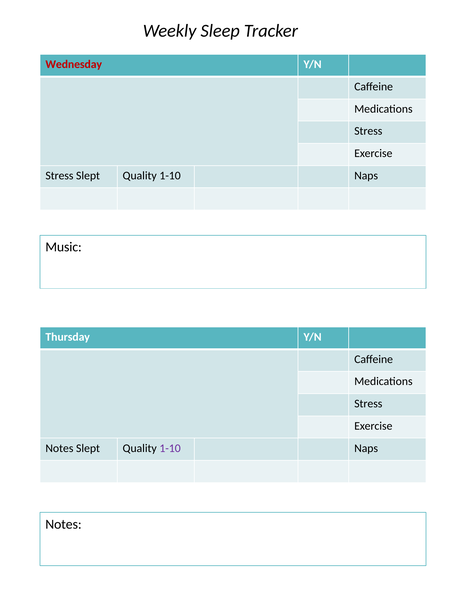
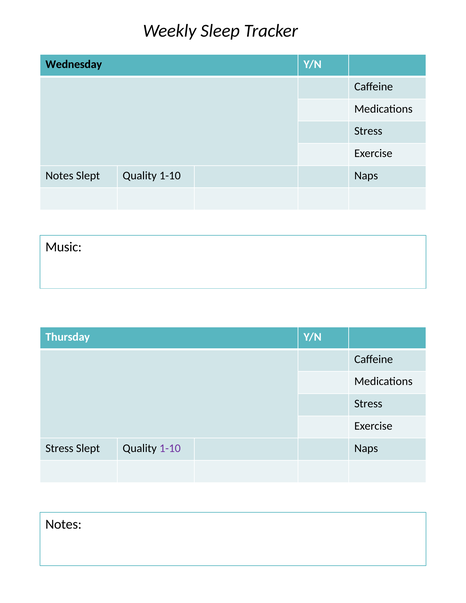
Wednesday colour: red -> black (74, 64)
Stress: Stress -> Notes (59, 176)
Notes: Notes -> Stress (59, 448)
